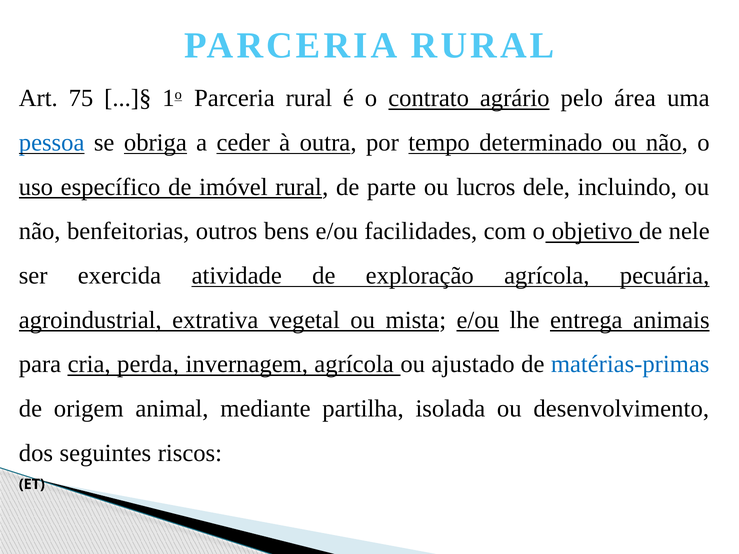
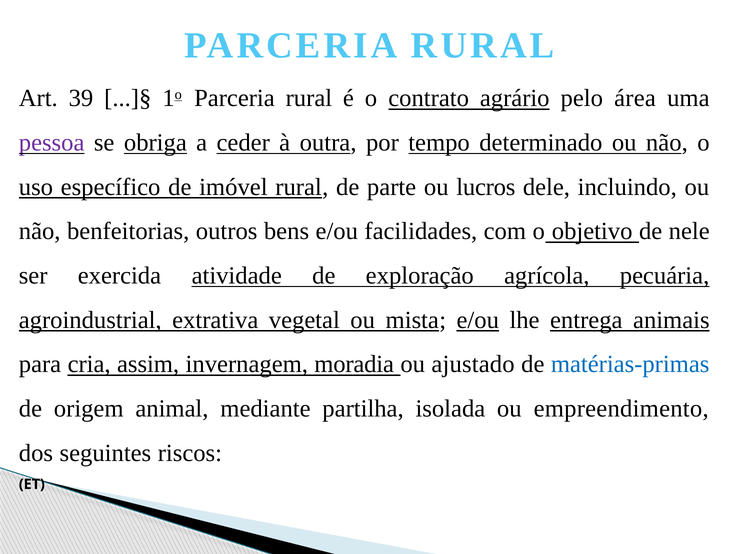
75: 75 -> 39 (81, 98)
pessoa colour: blue -> purple (52, 143)
perda: perda -> assim (148, 364)
invernagem agrícola: agrícola -> moradia (354, 364)
desenvolvimento: desenvolvimento -> empreendimento (621, 409)
